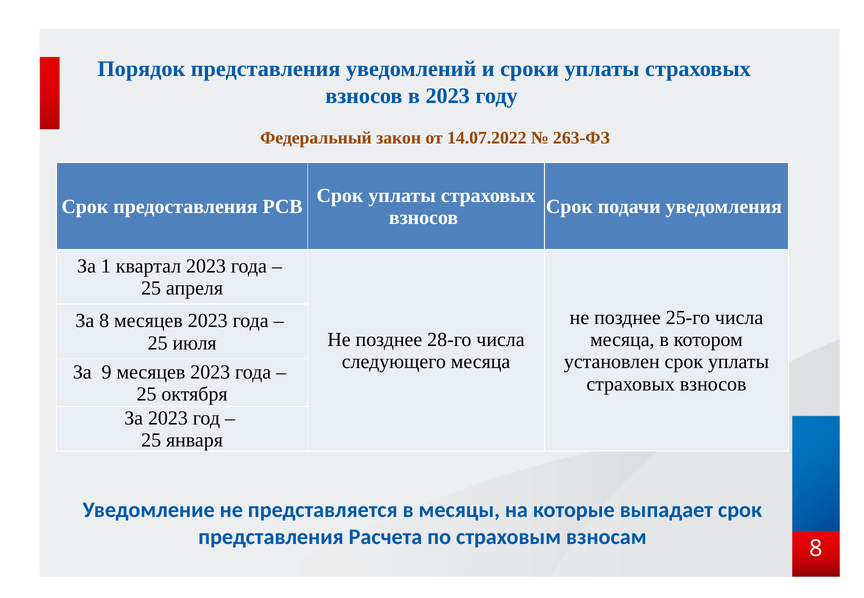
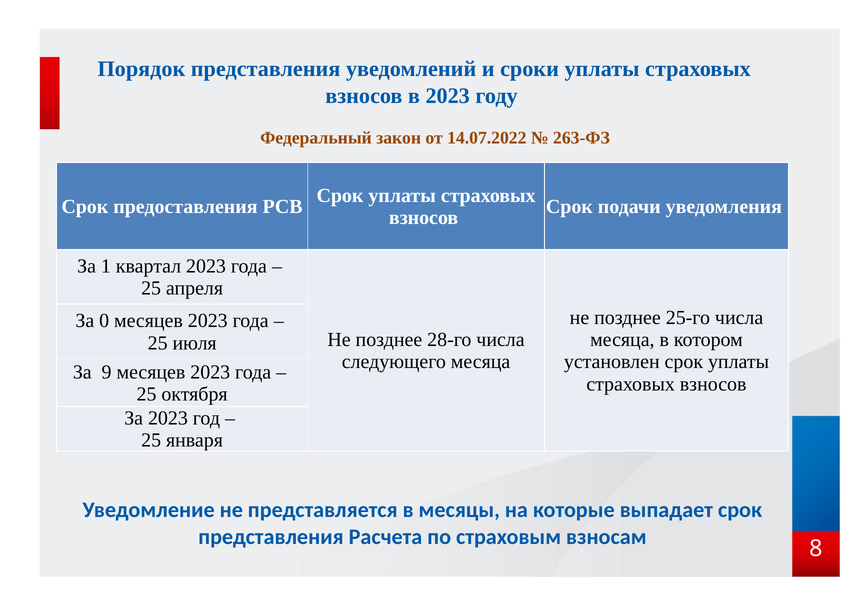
За 8: 8 -> 0 (104, 321)
